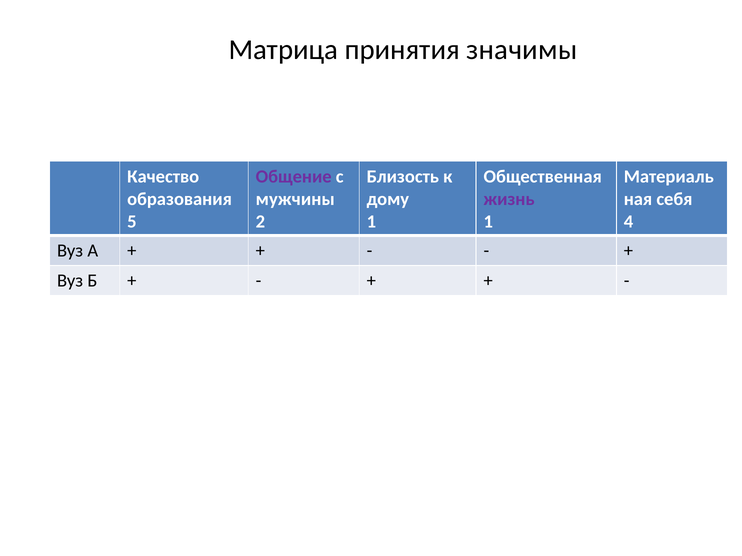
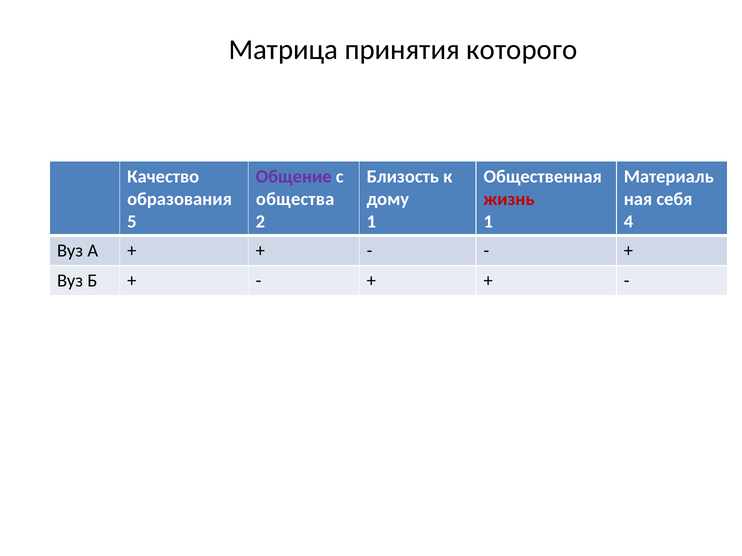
значимы: значимы -> которого (522, 50)
мужчины: мужчины -> общества (295, 199)
жизнь colour: purple -> red (509, 199)
